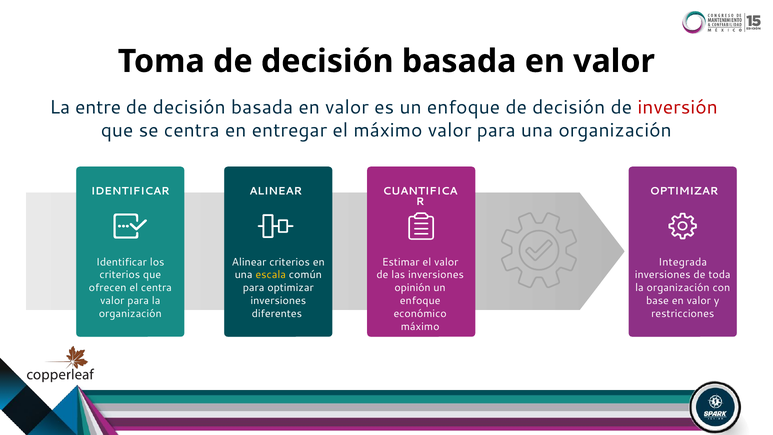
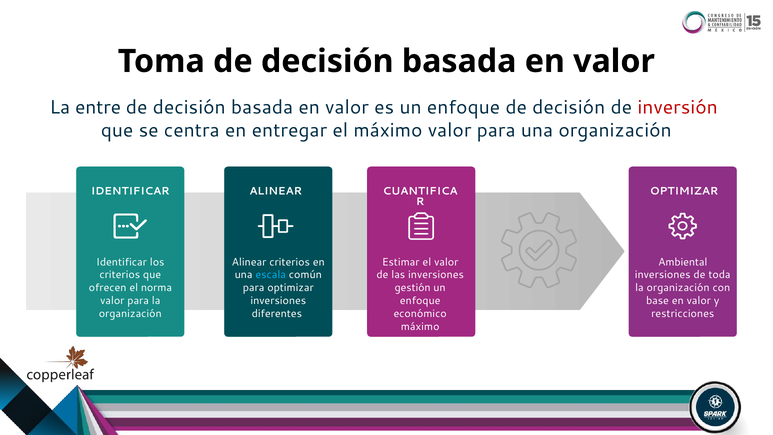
Integrada: Integrada -> Ambiental (683, 262)
escala colour: yellow -> light blue (271, 275)
el centra: centra -> norma (156, 288)
opinión: opinión -> gestión (413, 288)
